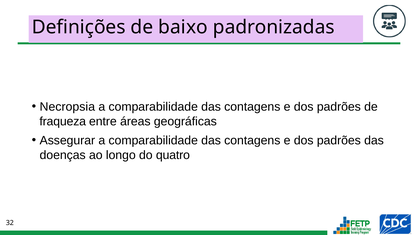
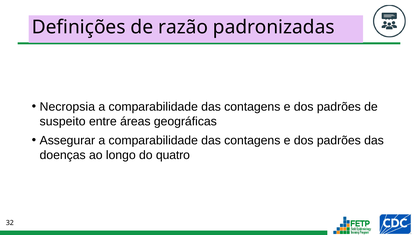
baixo: baixo -> razão (183, 27)
fraqueza: fraqueza -> suspeito (63, 122)
